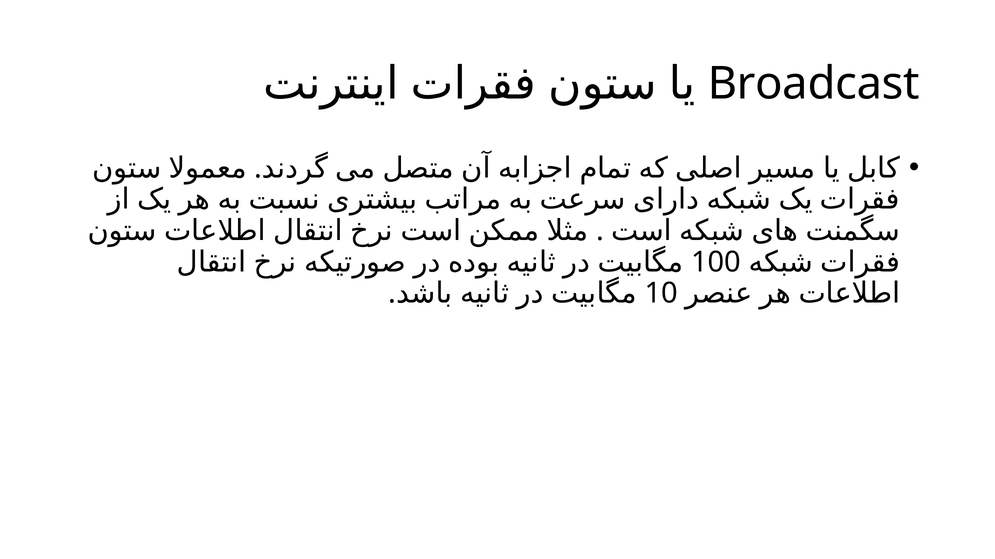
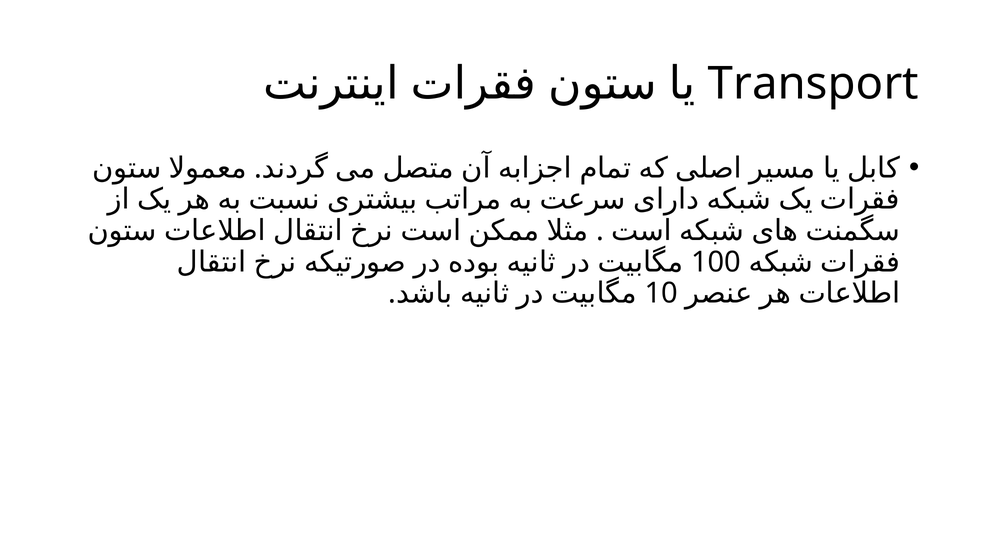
Broadcast: Broadcast -> Transport (813, 84)
